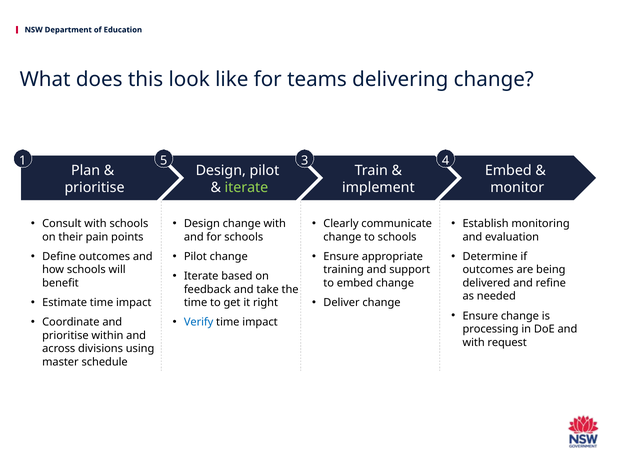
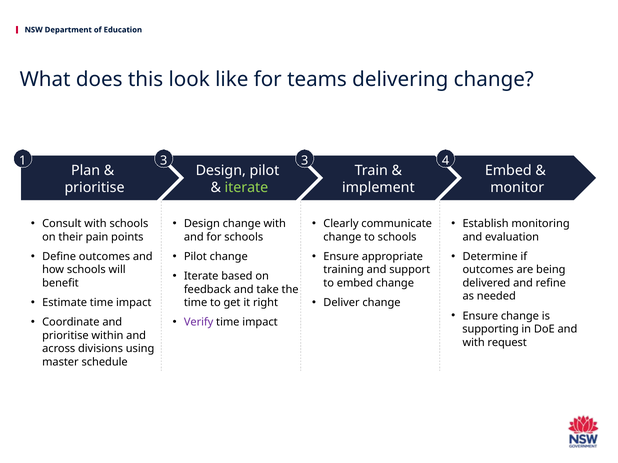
1 5: 5 -> 3 (164, 161)
Verify colour: blue -> purple (199, 323)
processing: processing -> supporting (491, 330)
